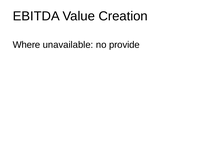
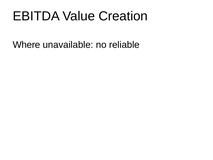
provide: provide -> reliable (124, 45)
